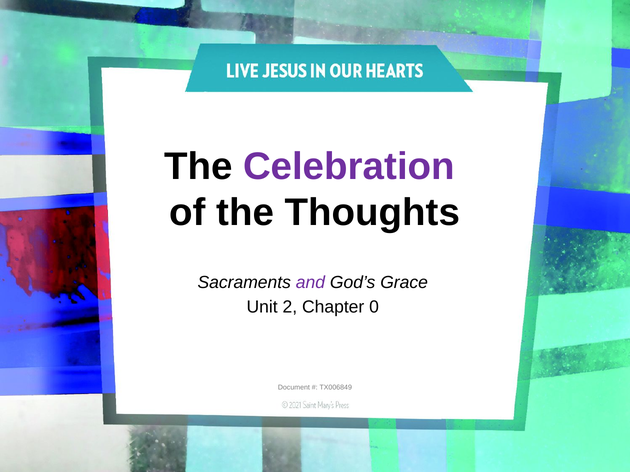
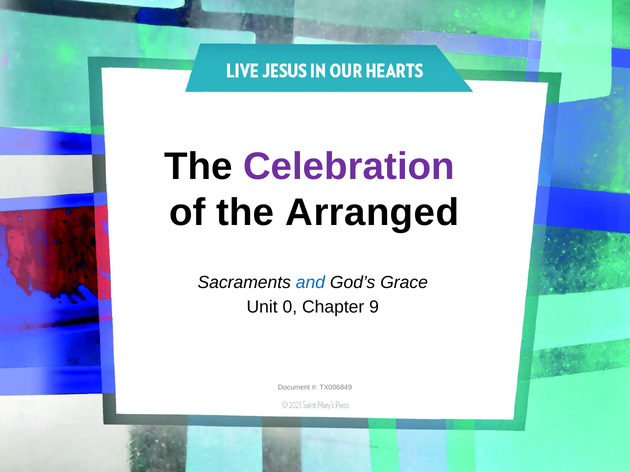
Thoughts: Thoughts -> Arranged (372, 213)
and colour: purple -> blue (310, 283)
2: 2 -> 0 (290, 307)
0: 0 -> 9 (374, 307)
